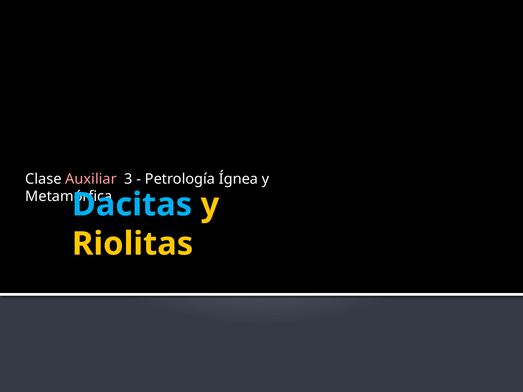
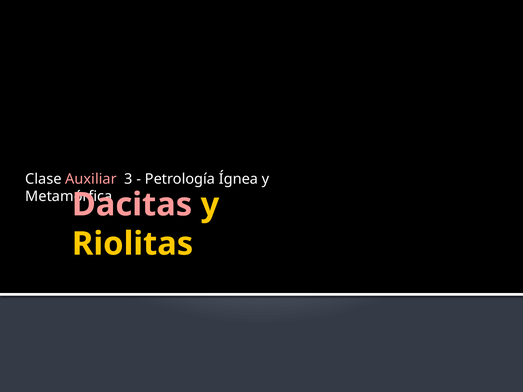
Dacitas colour: light blue -> pink (132, 205)
